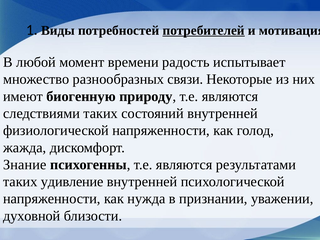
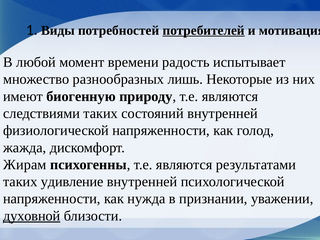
связи: связи -> лишь (185, 79)
Знание: Знание -> Жирам (25, 165)
духовной underline: none -> present (32, 216)
